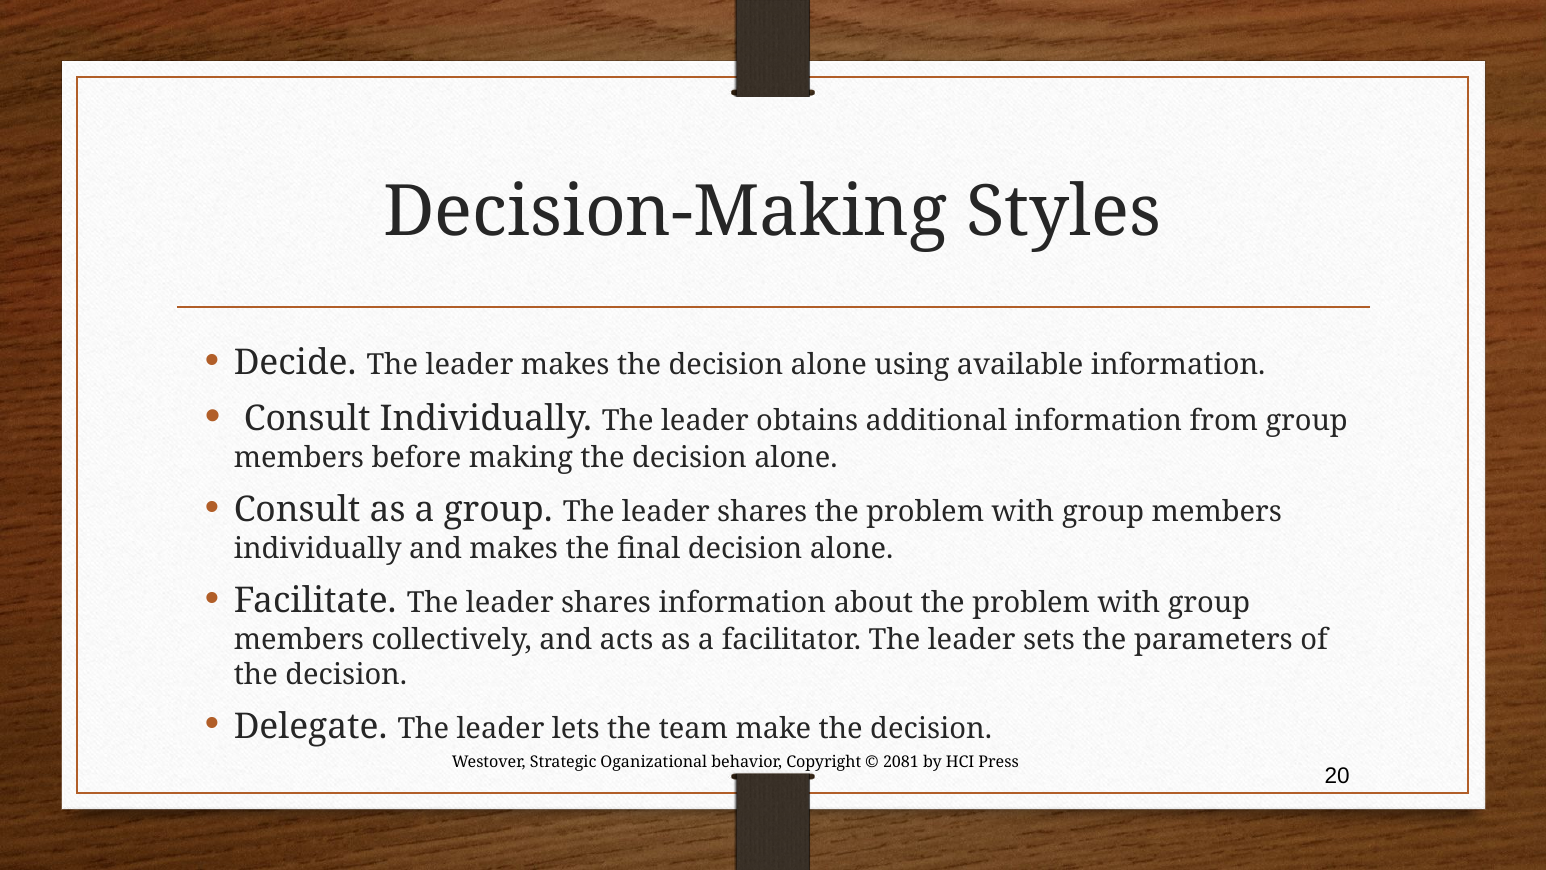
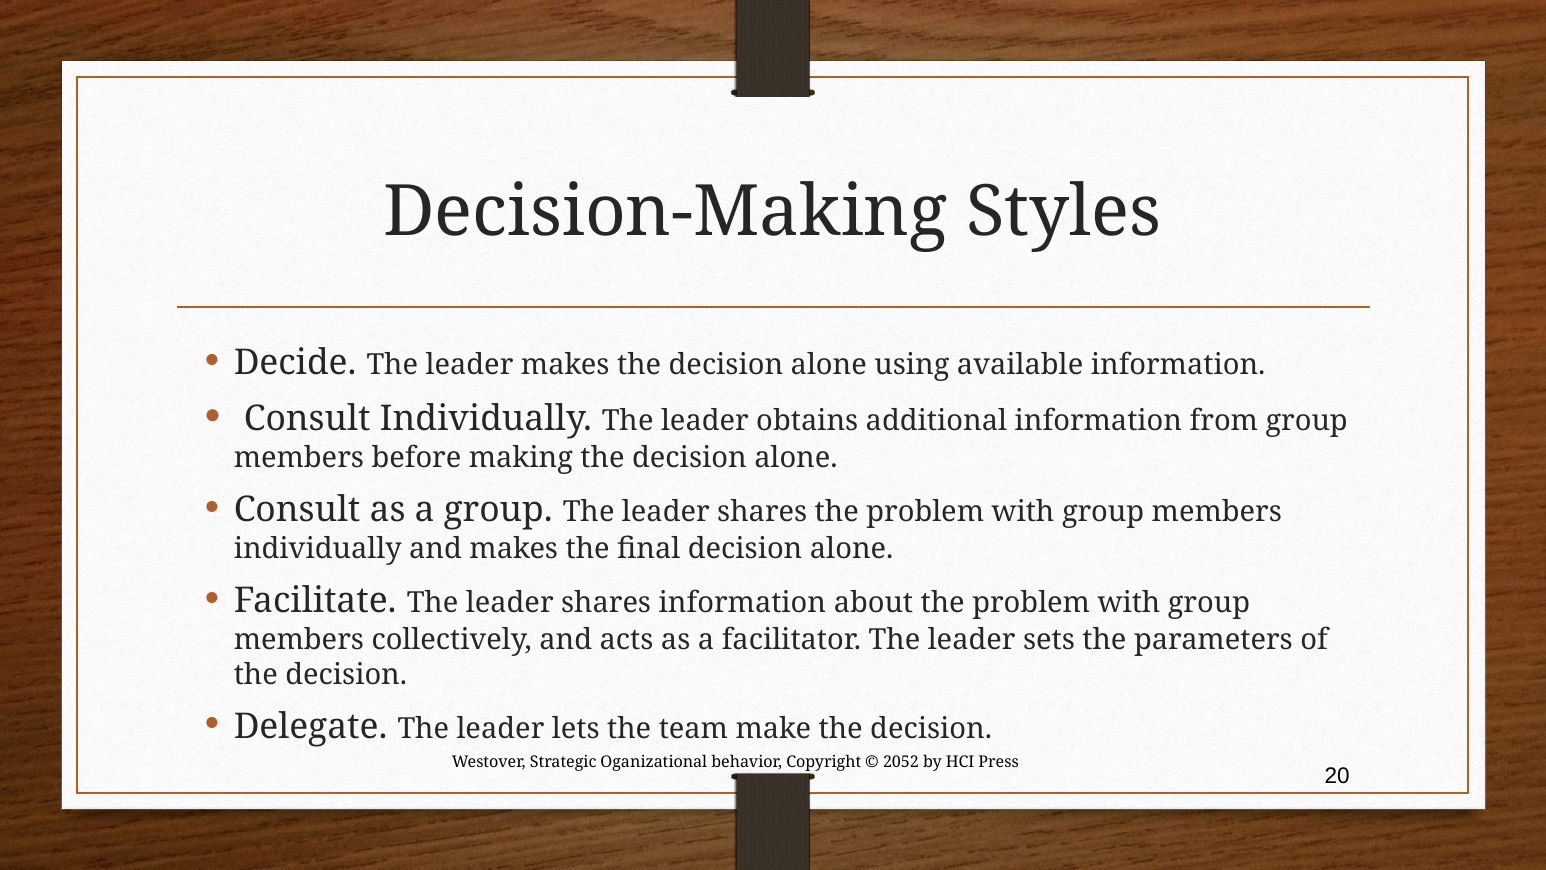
2081: 2081 -> 2052 (901, 761)
